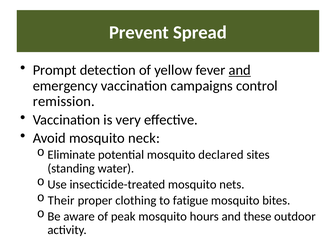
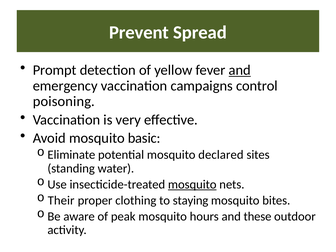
remission: remission -> poisoning (64, 101)
neck: neck -> basic (144, 138)
mosquito underline: none -> present (192, 184)
fatigue: fatigue -> staying (191, 200)
